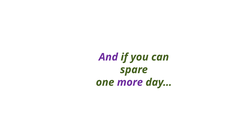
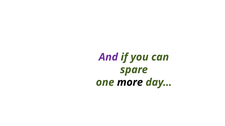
more colour: purple -> black (130, 83)
